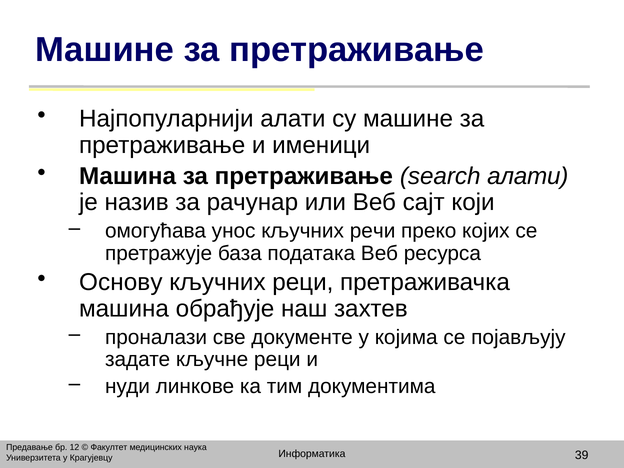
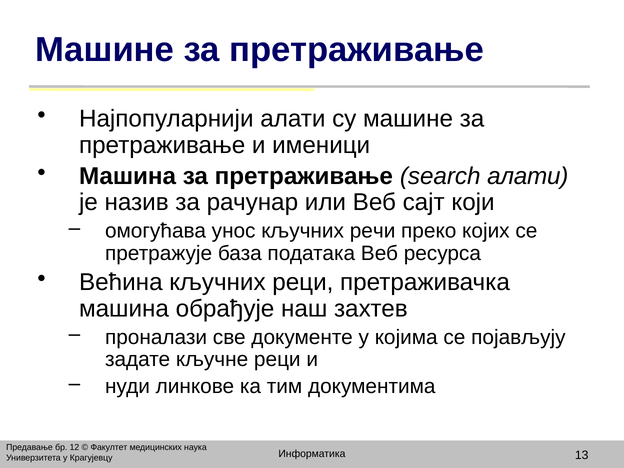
Основу: Основу -> Већина (121, 282)
39: 39 -> 13 (582, 455)
